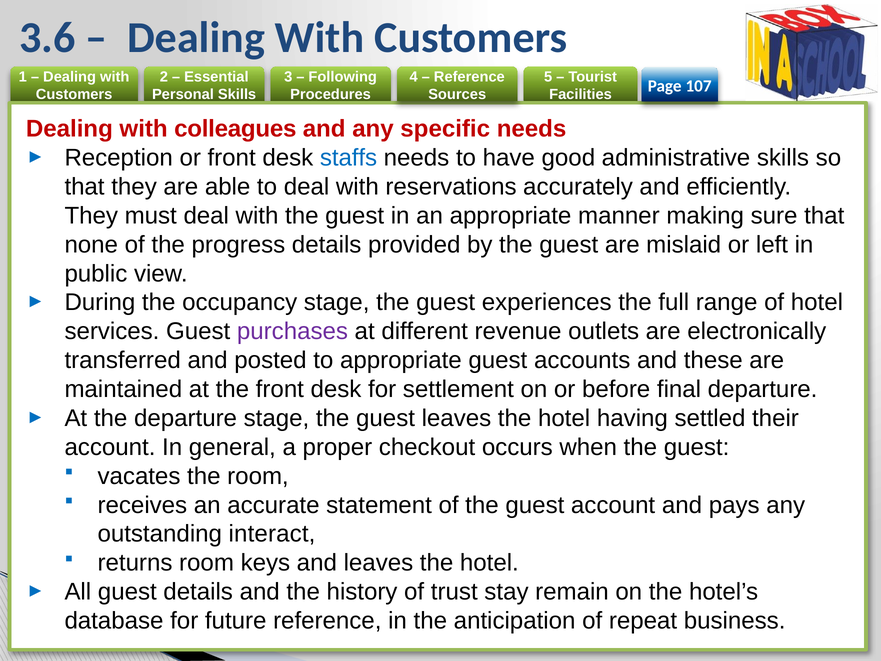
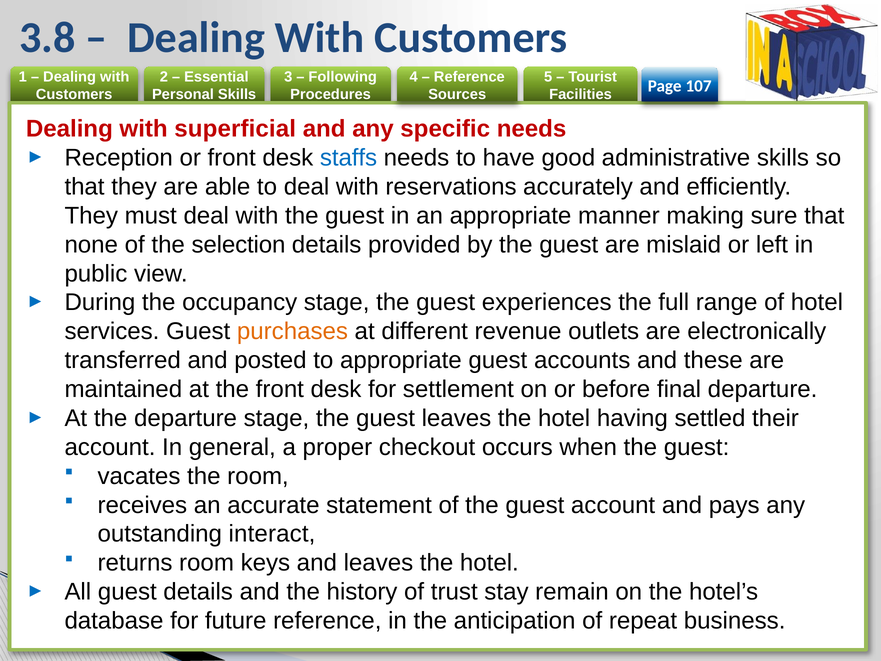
3.6: 3.6 -> 3.8 (47, 37)
colleagues: colleagues -> superficial (235, 129)
progress: progress -> selection (239, 245)
purchases colour: purple -> orange (292, 331)
